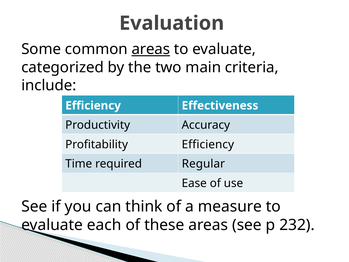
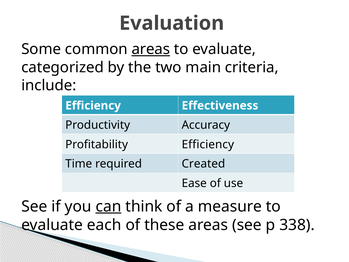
Regular: Regular -> Created (203, 164)
can underline: none -> present (108, 206)
232: 232 -> 338 (297, 225)
